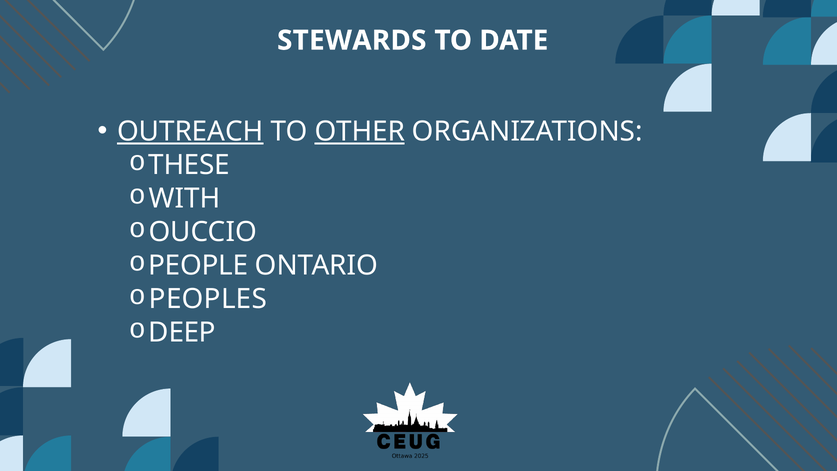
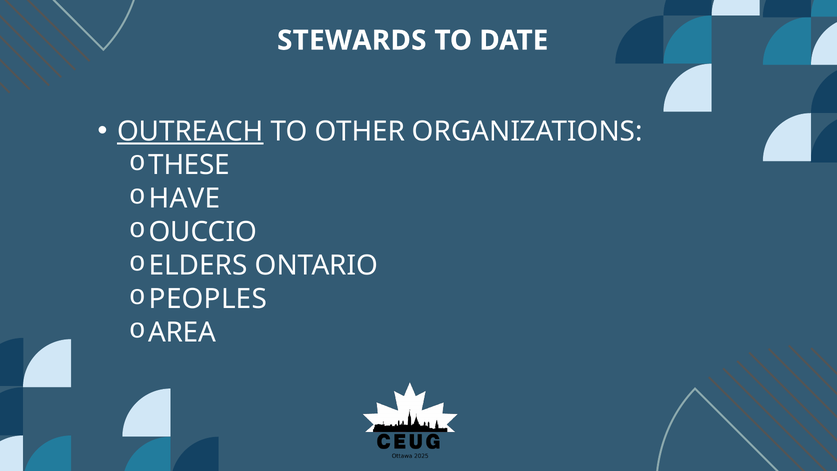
OTHER underline: present -> none (360, 131)
WITH: WITH -> HAVE (184, 198)
PEOPLE: PEOPLE -> ELDERS (198, 265)
DEEP: DEEP -> AREA (182, 332)
